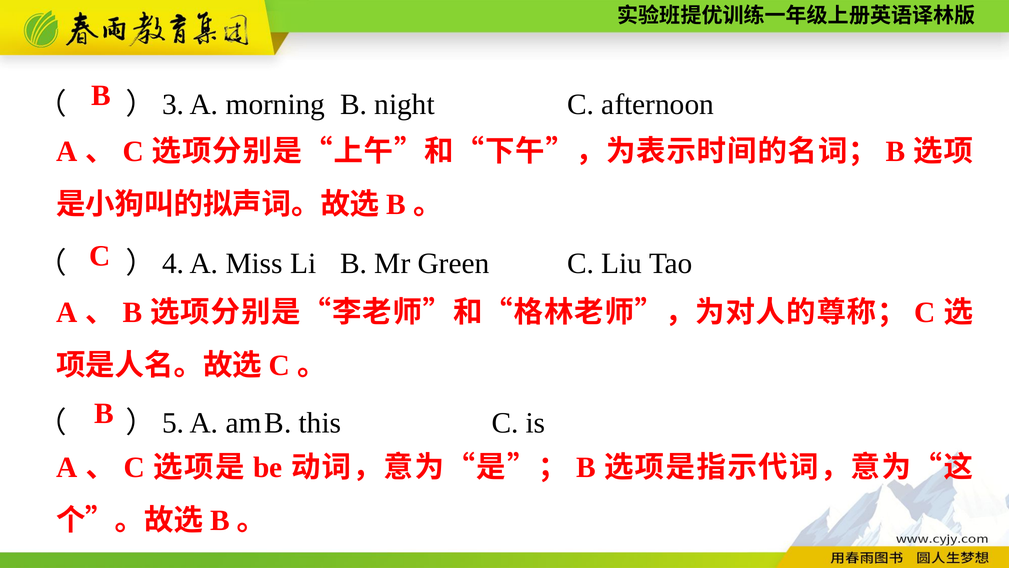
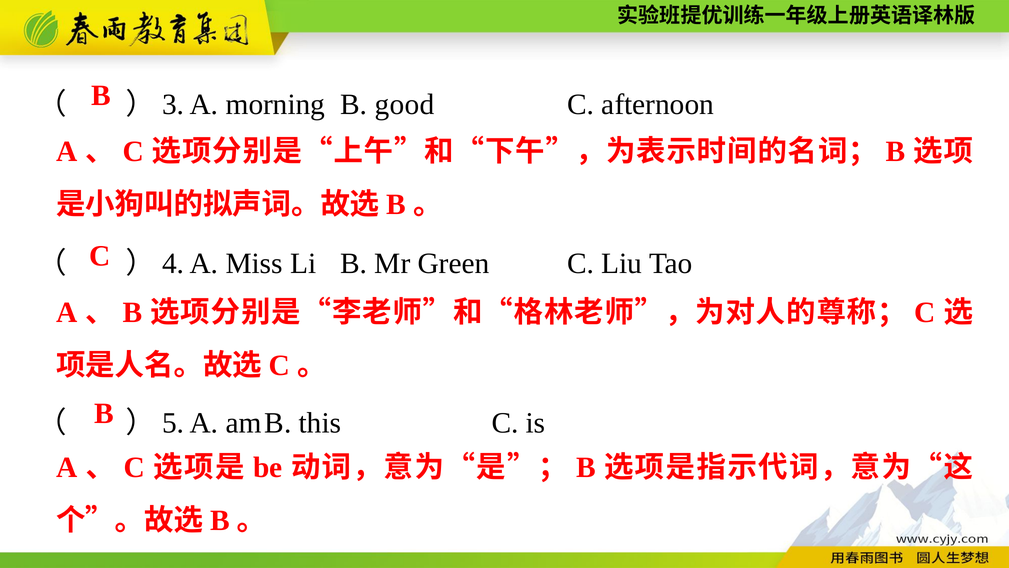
night: night -> good (404, 104)
